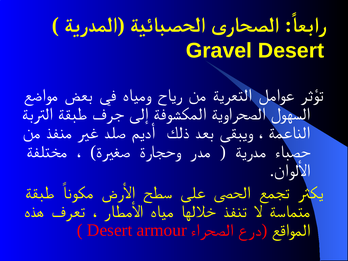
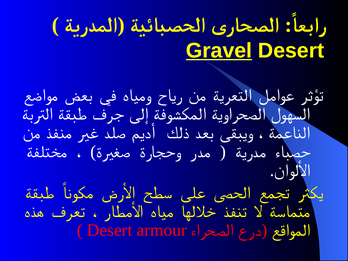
Gravel underline: none -> present (219, 50)
